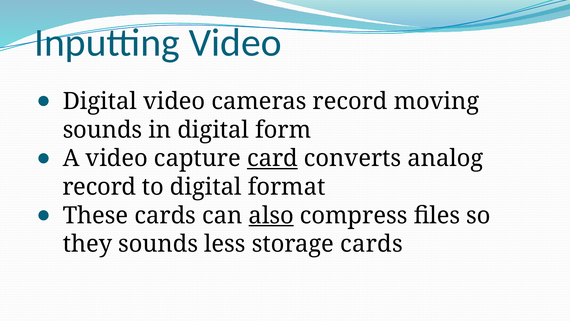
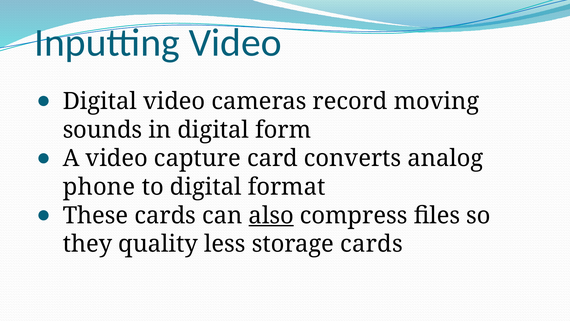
card underline: present -> none (272, 158)
record: record -> phone (99, 187)
they sounds: sounds -> quality (158, 244)
